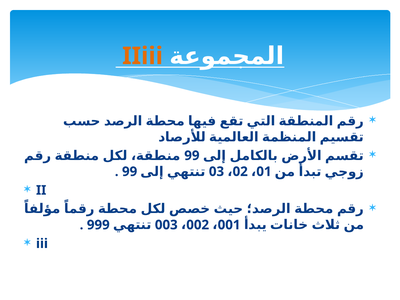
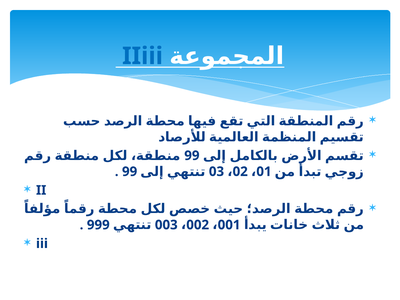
IIiii colour: orange -> blue (143, 56)
